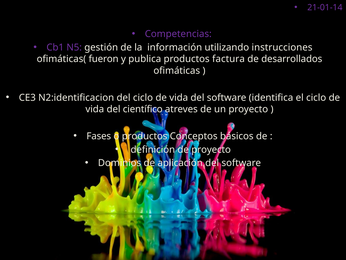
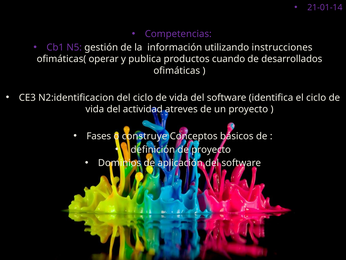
fueron: fueron -> operar (104, 59)
factura: factura -> cuando (229, 59)
científico: científico -> actividad (143, 109)
o productos: productos -> construye (144, 136)
